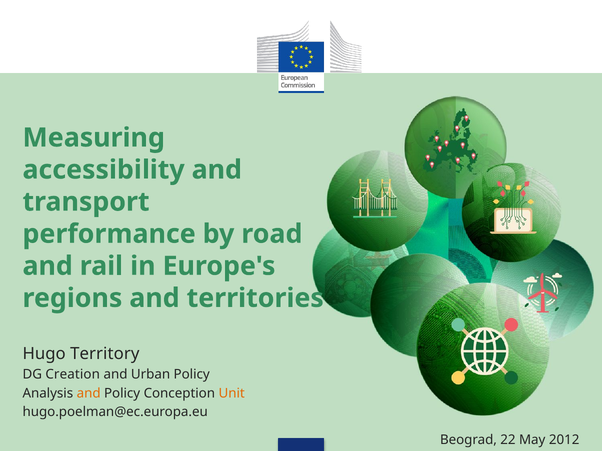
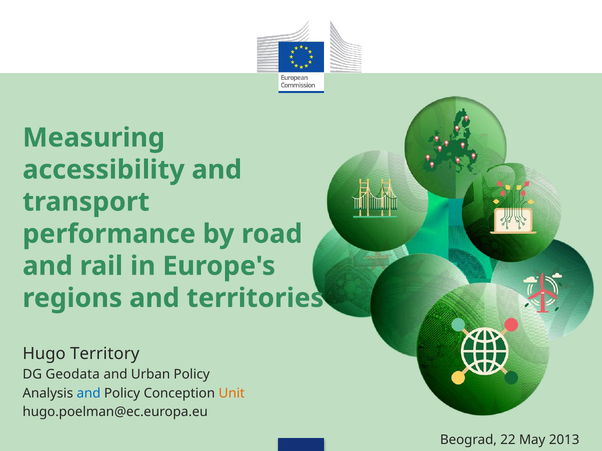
Creation: Creation -> Geodata (73, 375)
and colour: orange -> blue (89, 394)
2012: 2012 -> 2013 (564, 440)
